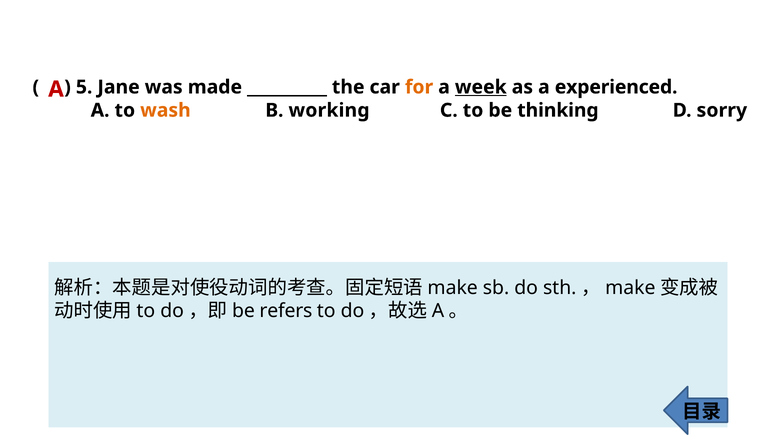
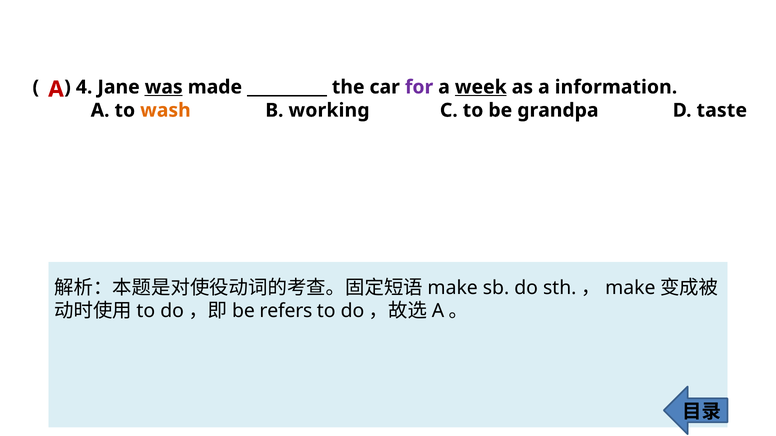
5: 5 -> 4 (84, 87)
was underline: none -> present (164, 87)
for colour: orange -> purple (419, 87)
experienced: experienced -> information (616, 87)
thinking: thinking -> grandpa (558, 110)
sorry: sorry -> taste (722, 110)
